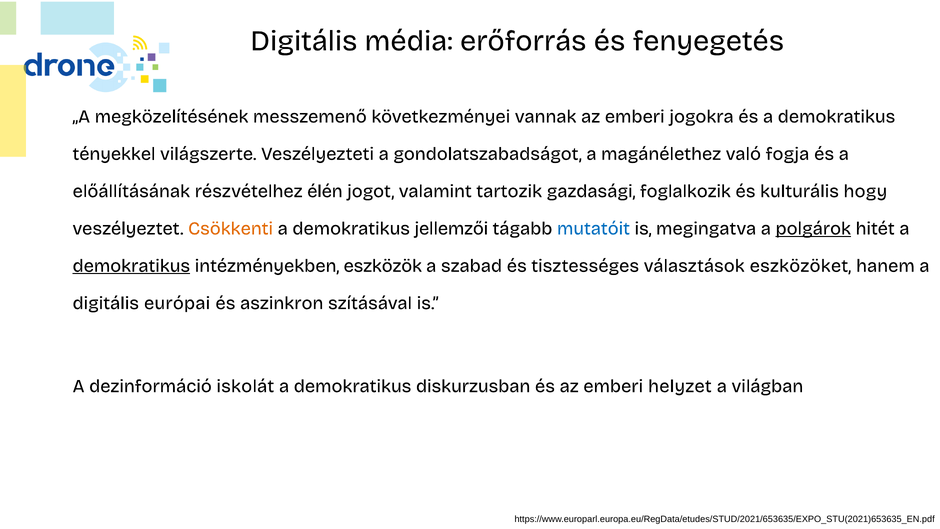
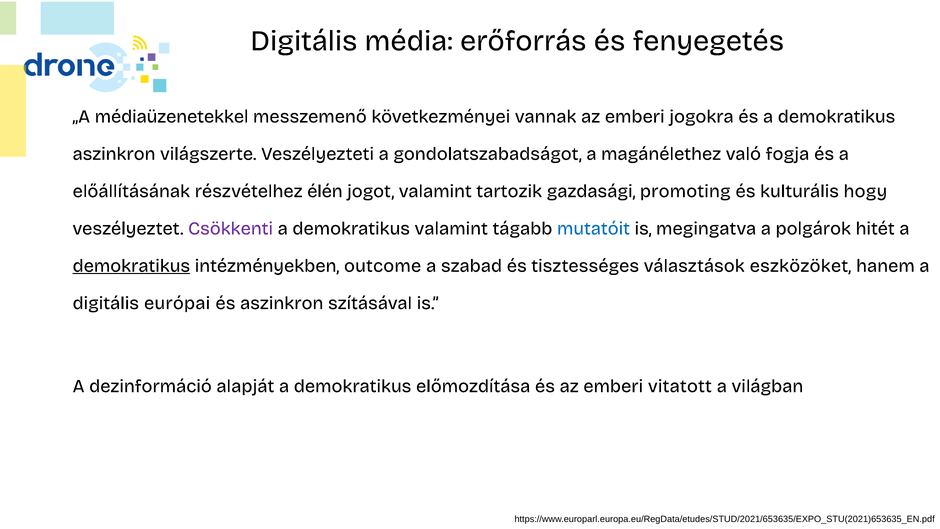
megközelítésének: megközelítésének -> médiaüzenetekkel (172, 116)
tényekkel: tényekkel -> aszinkron (114, 154)
foglalkozik: foglalkozik -> promoting (685, 191)
Csökkenti colour: orange -> purple (231, 228)
demokratikus jellemzői: jellemzői -> valamint (451, 228)
polgárok underline: present -> none (813, 228)
eszközök: eszközök -> outcome (383, 266)
iskolát: iskolát -> alapját (245, 386)
diskurzusban: diskurzusban -> előmozdítása (473, 386)
helyzet: helyzet -> vitatott (680, 386)
